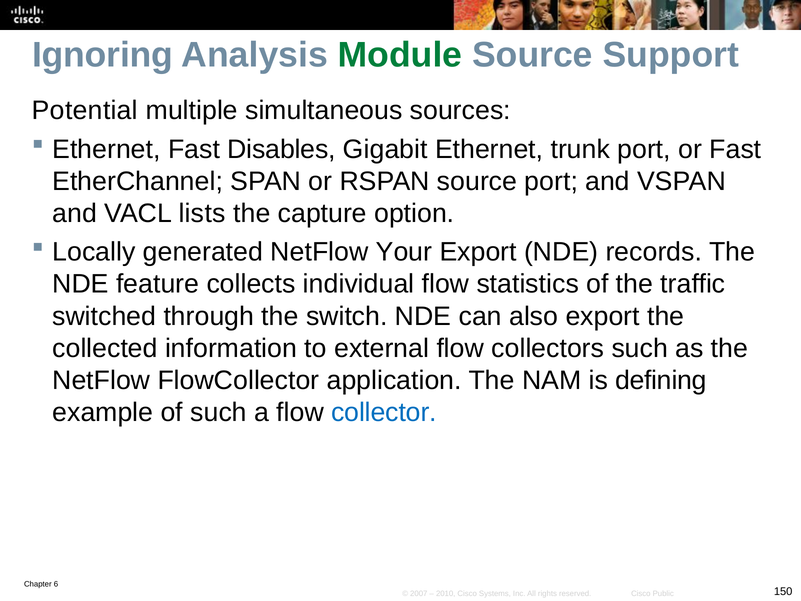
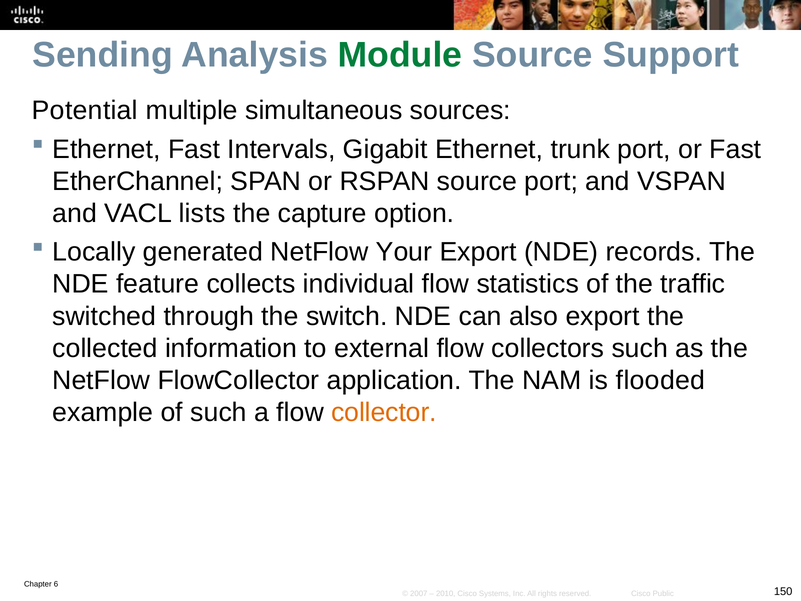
Ignoring: Ignoring -> Sending (103, 55)
Disables: Disables -> Intervals (281, 149)
defining: defining -> flooded (661, 380)
collector colour: blue -> orange (384, 412)
